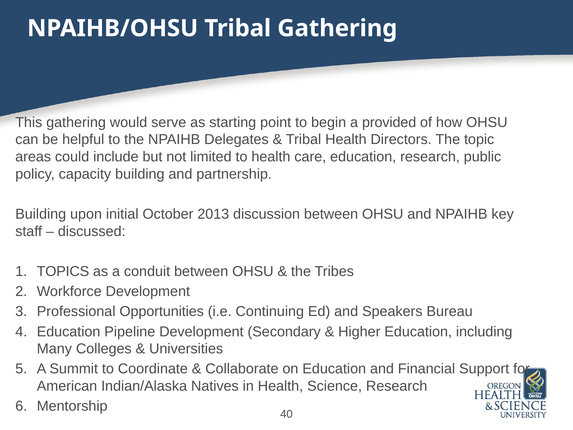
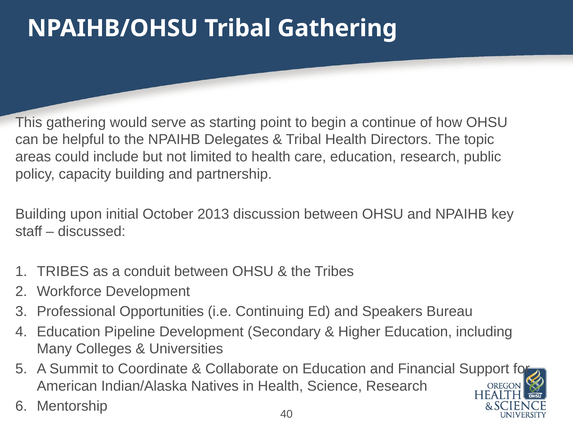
provided: provided -> continue (389, 122)
TOPICS: TOPICS -> TRIBES (63, 271)
